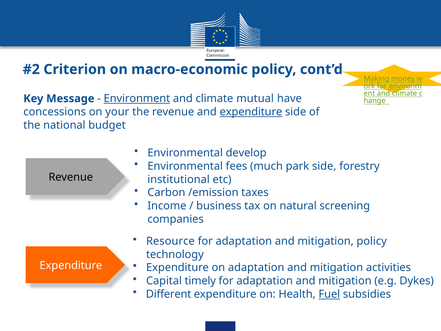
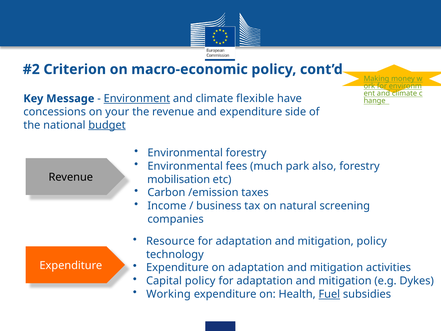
mutual: mutual -> flexible (255, 99)
expenditure underline: present -> none (251, 112)
budget underline: none -> present (107, 125)
Environmental develop: develop -> forestry (246, 153)
park side: side -> also (324, 166)
institutional: institutional -> mobilisation (179, 179)
Capital timely: timely -> policy (200, 281)
Different: Different -> Working (168, 294)
